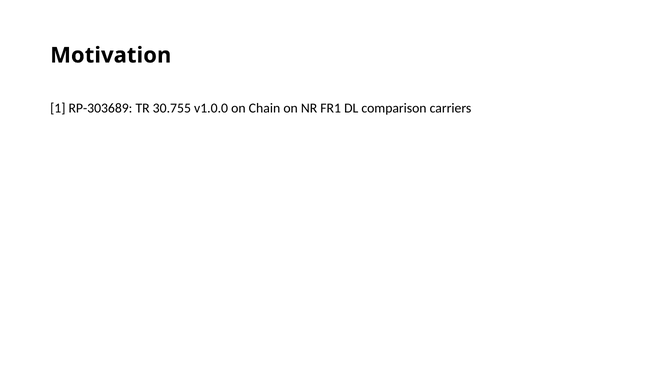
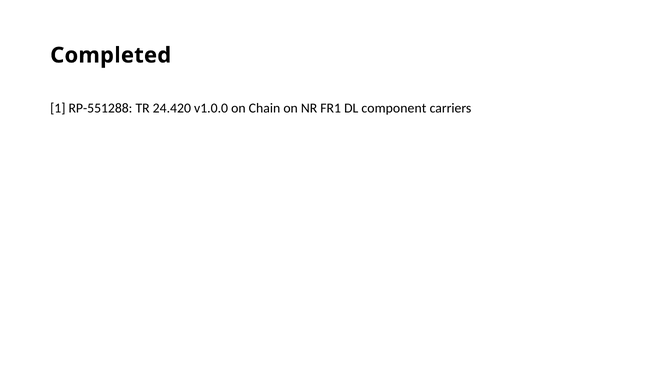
Motivation: Motivation -> Completed (111, 55)
RP-303689: RP-303689 -> RP-551288 (100, 108)
30.755: 30.755 -> 24.420 (172, 108)
comparison: comparison -> component (394, 108)
